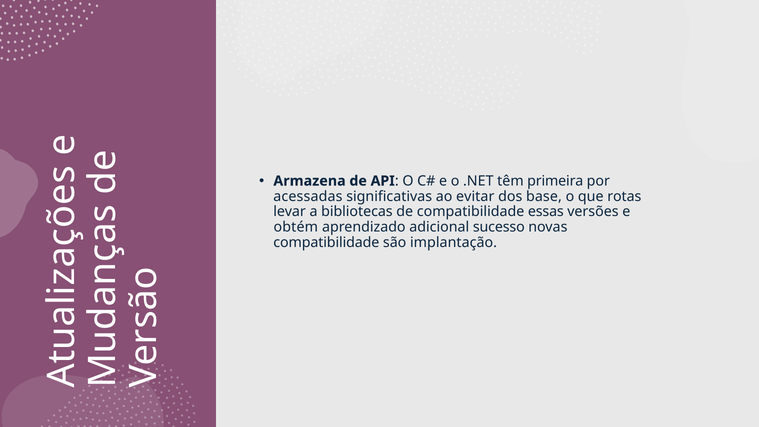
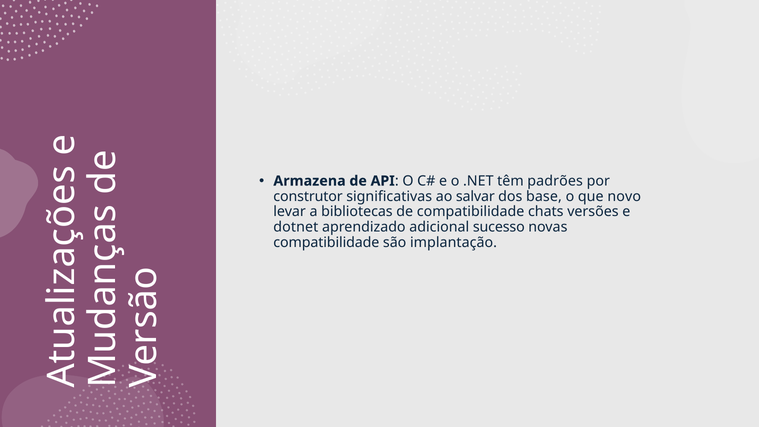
primeira: primeira -> padrões (555, 181)
acessadas: acessadas -> construtor (308, 196)
evitar: evitar -> salvar (475, 196)
rotas: rotas -> novo (624, 196)
essas: essas -> chats (546, 212)
obtém: obtém -> dotnet (296, 227)
